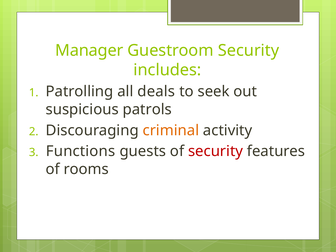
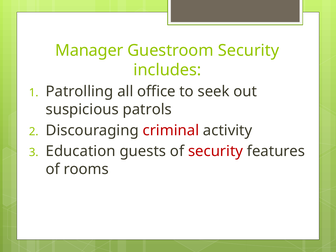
deals: deals -> office (156, 91)
criminal colour: orange -> red (171, 130)
Functions: Functions -> Education (81, 151)
